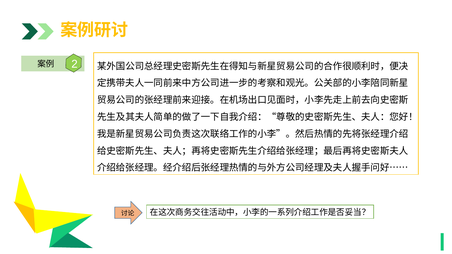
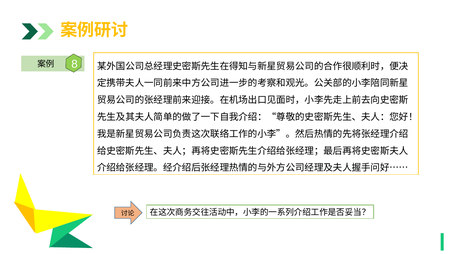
2: 2 -> 8 (75, 64)
